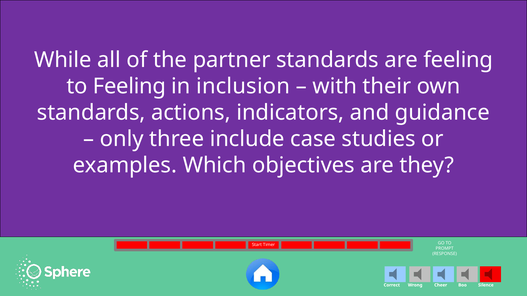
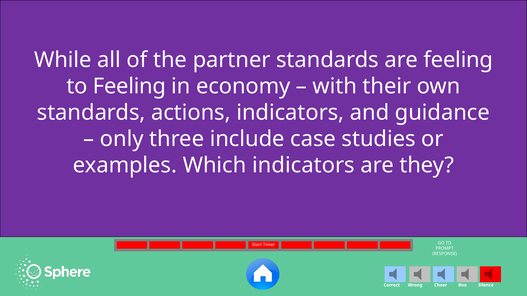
inclusion: inclusion -> economy (243, 87)
Which objectives: objectives -> indicators (303, 166)
